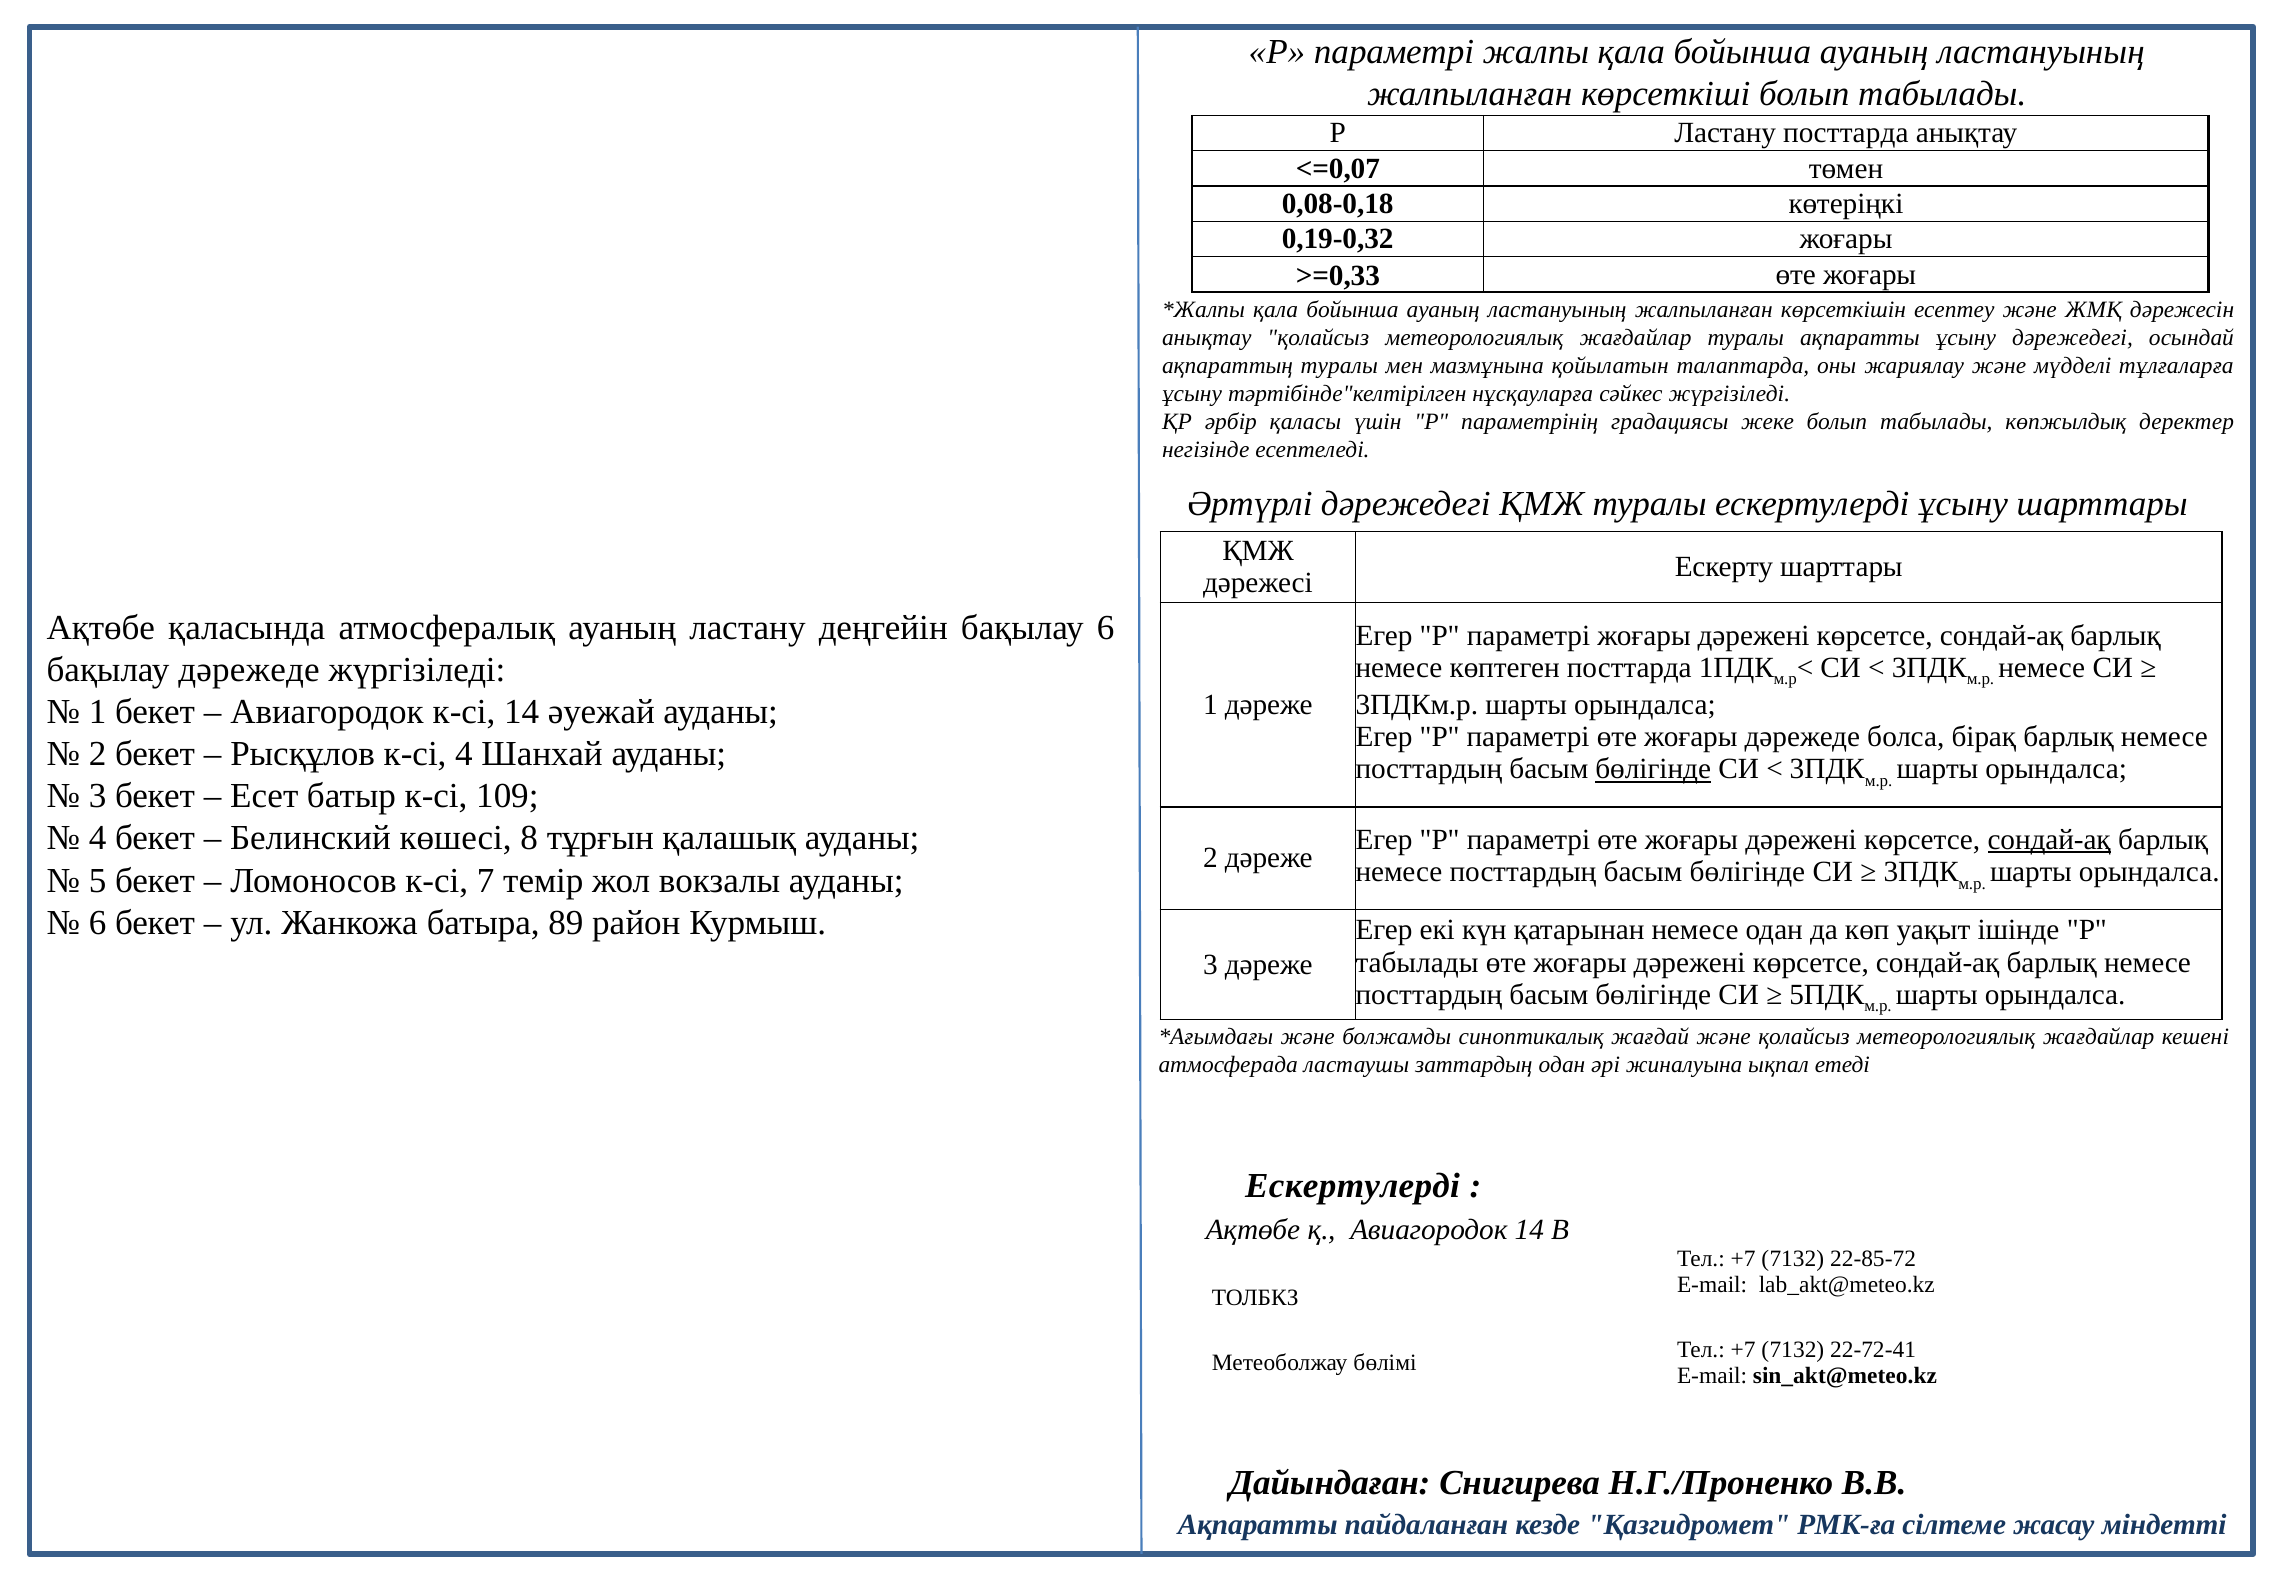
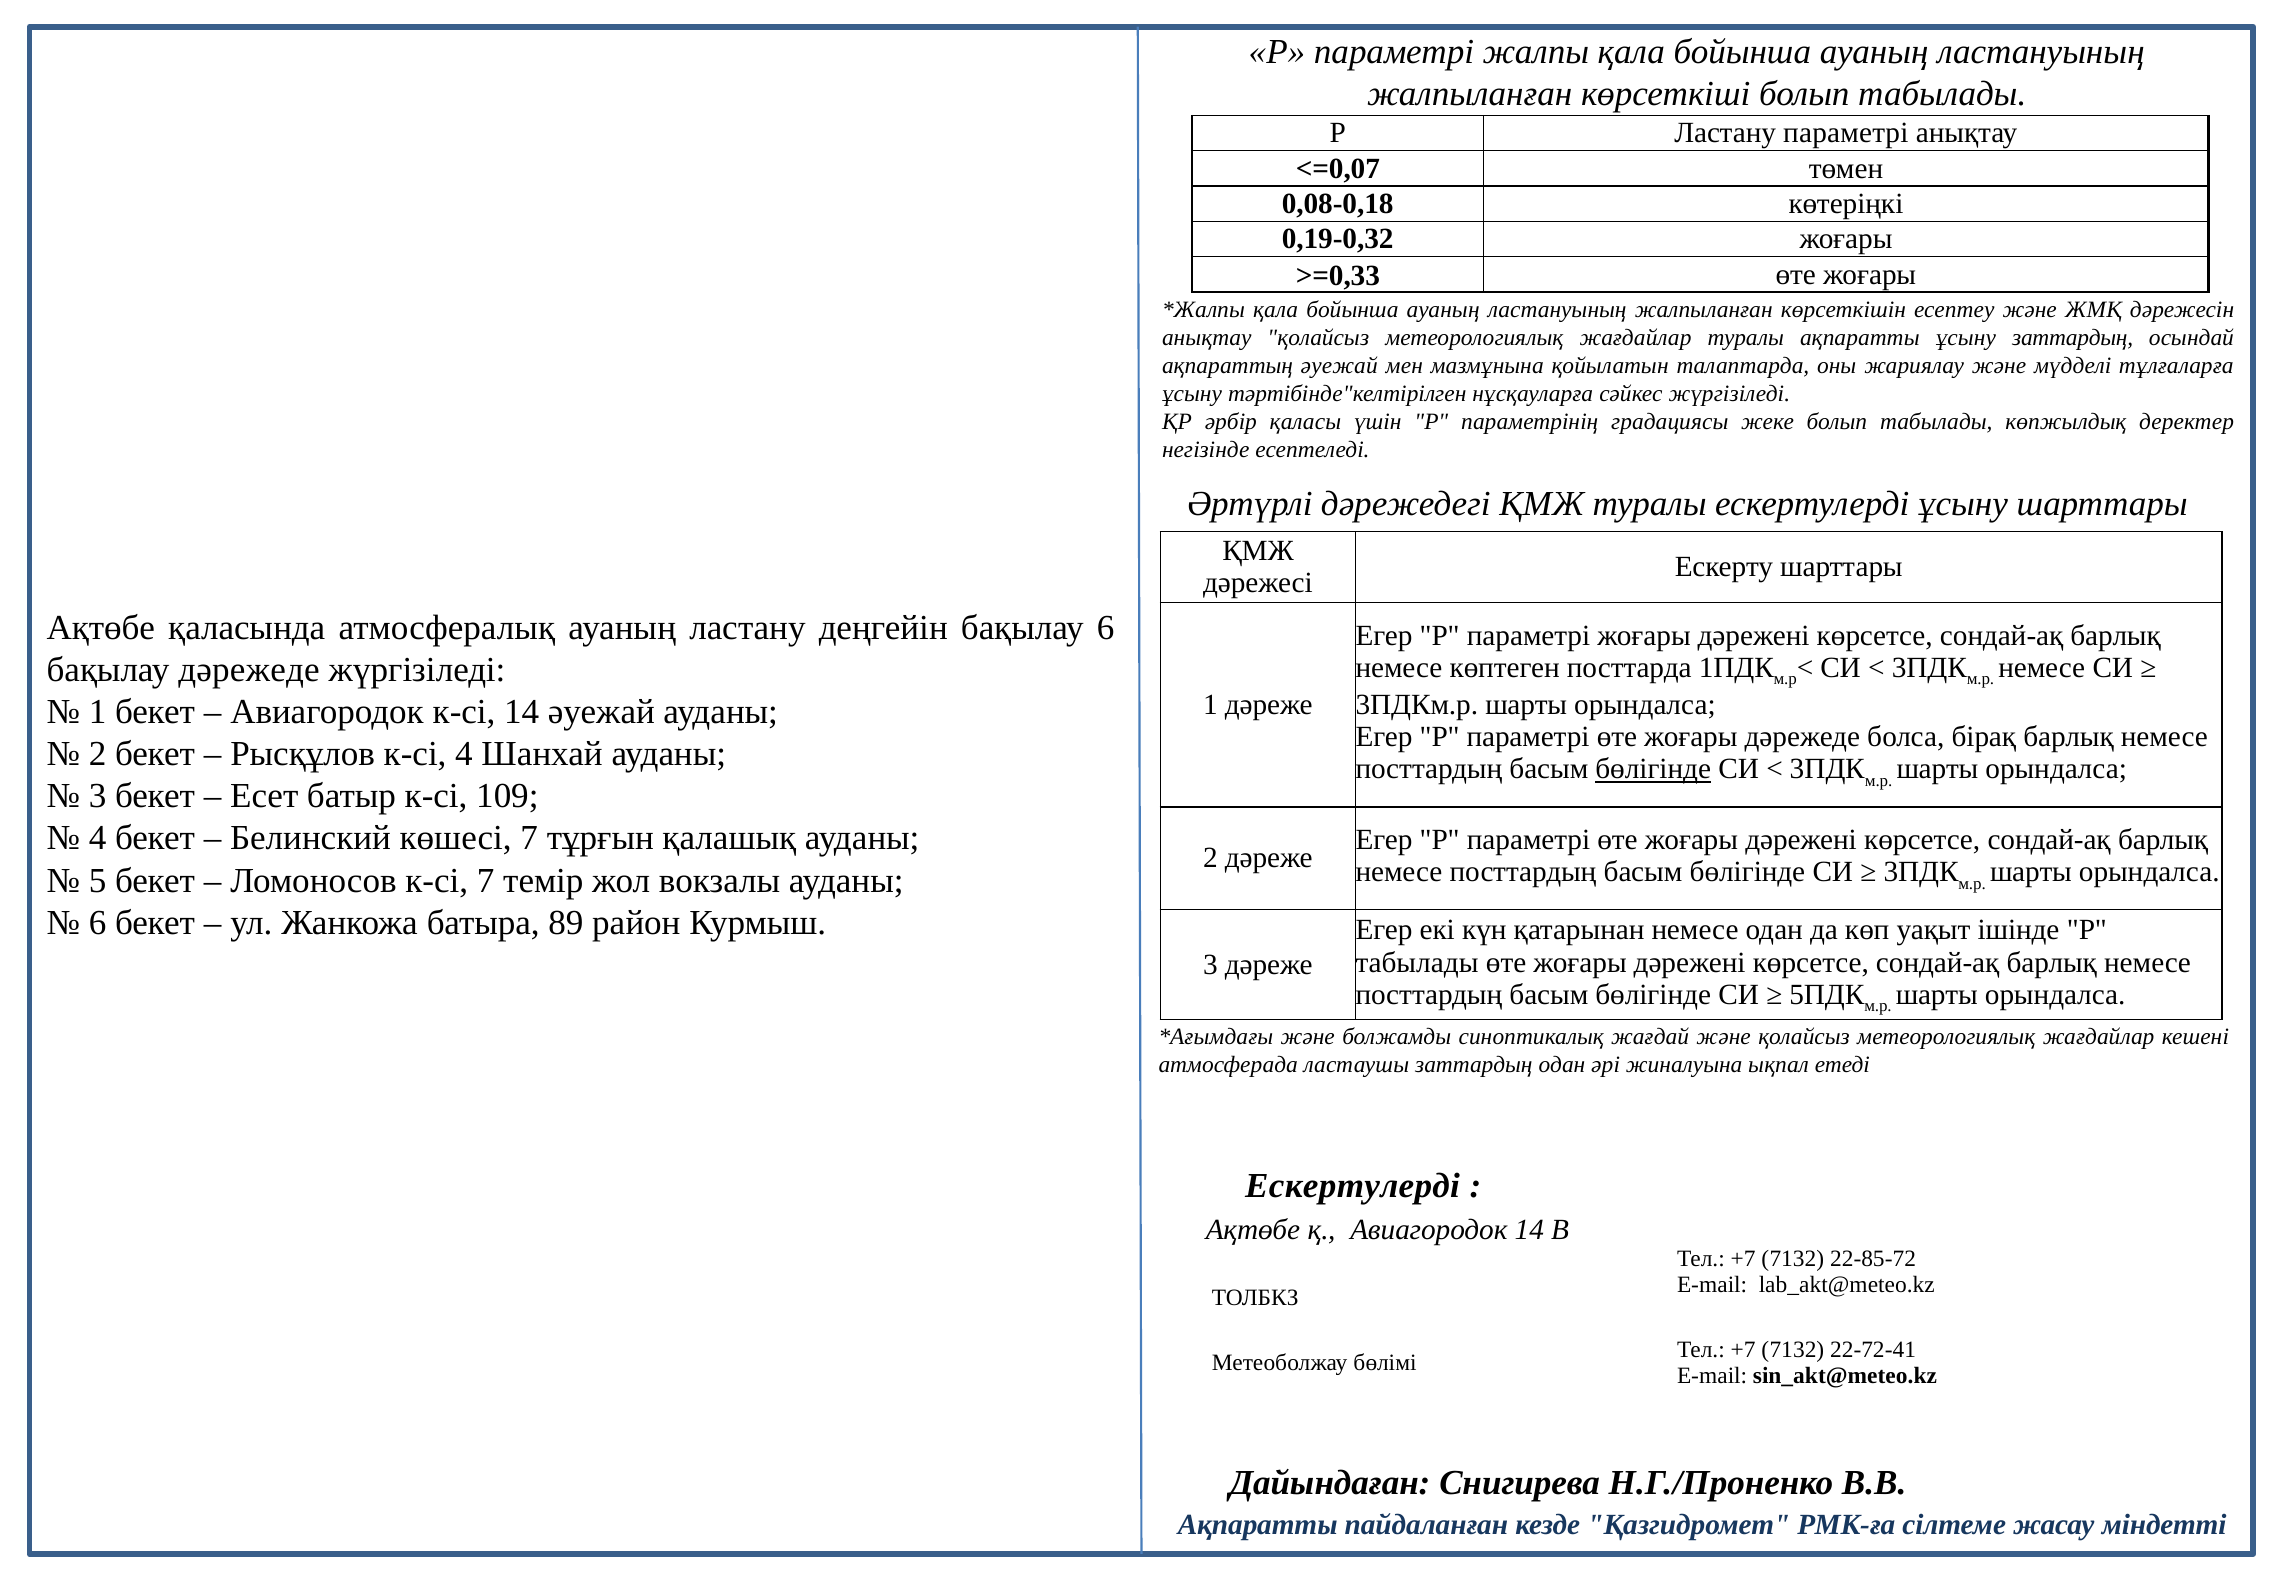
Ластану посттарда: посттарда -> параметрі (1846, 133)
ұсыну дәрежедегі: дәрежедегі -> заттардың (2073, 338)
ақпараттың туралы: туралы -> әуежай (1339, 366)
көшесі 8: 8 -> 7 (529, 838)
сондай-ақ underline: present -> none (2049, 840)
